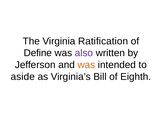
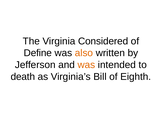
Ratification: Ratification -> Considered (103, 41)
also colour: purple -> orange (84, 53)
aside: aside -> death (23, 77)
